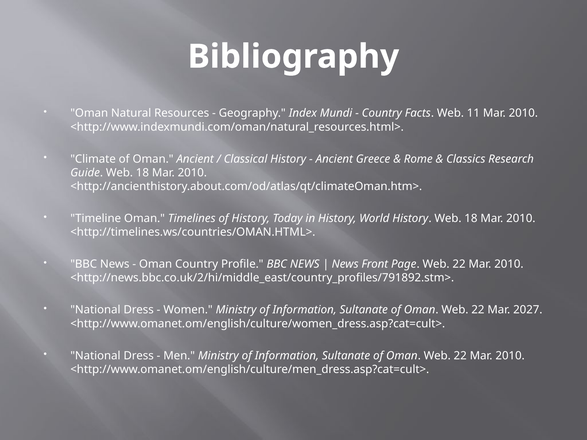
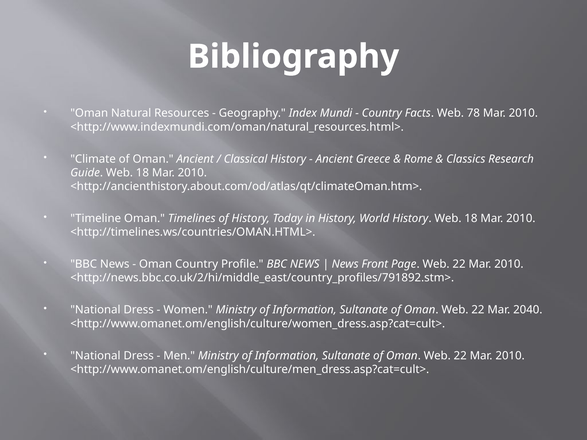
11: 11 -> 78 (473, 113)
2027: 2027 -> 2040 (528, 310)
